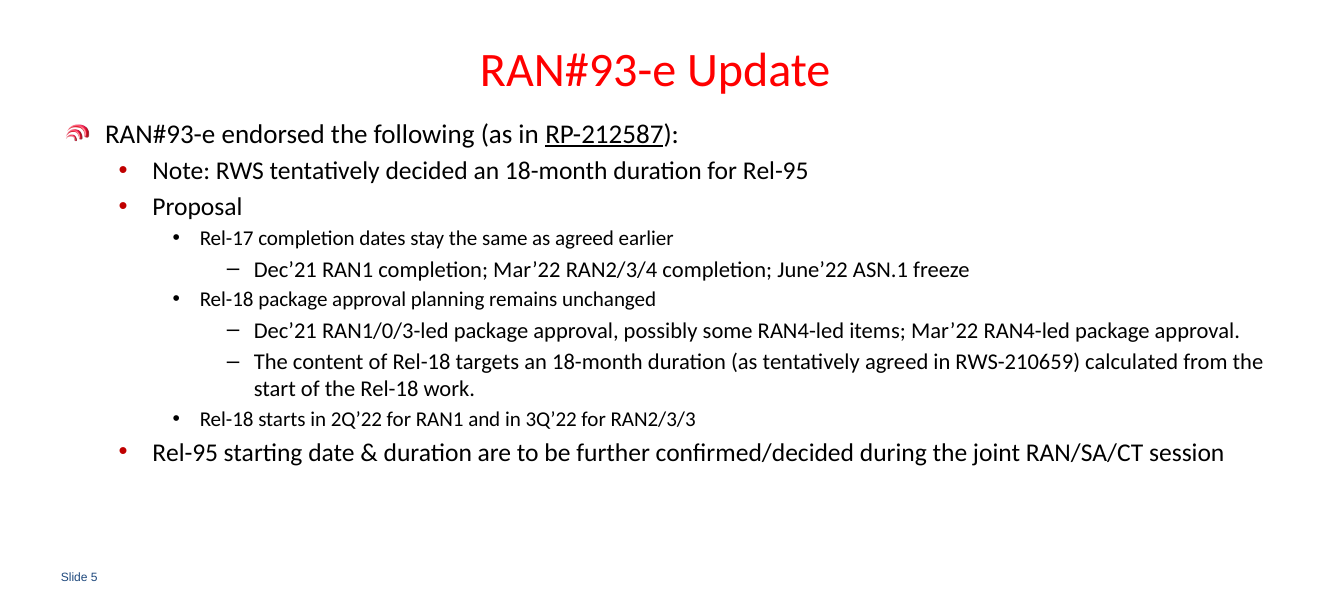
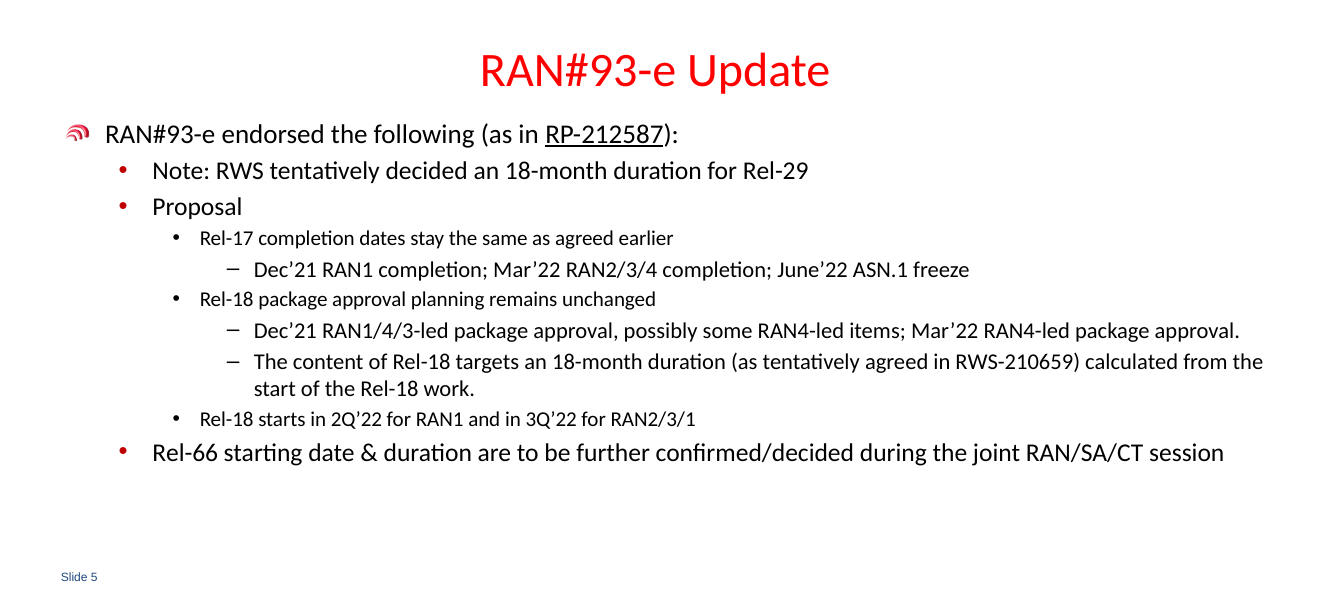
for Rel-95: Rel-95 -> Rel-29 (776, 171)
RAN1/0/3-led: RAN1/0/3-led -> RAN1/4/3-led (385, 331)
RAN2/3/3: RAN2/3/3 -> RAN2/3/1 (653, 420)
Rel-95: Rel-95 -> Rel-66 (185, 453)
